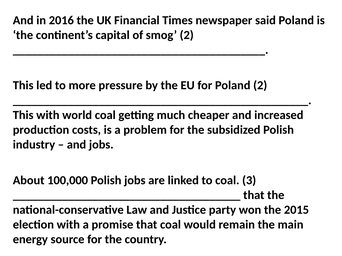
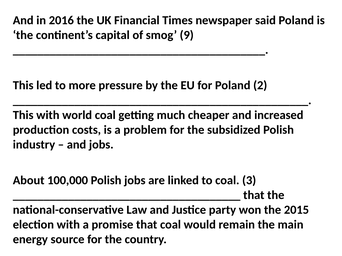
smog 2: 2 -> 9 (187, 35)
